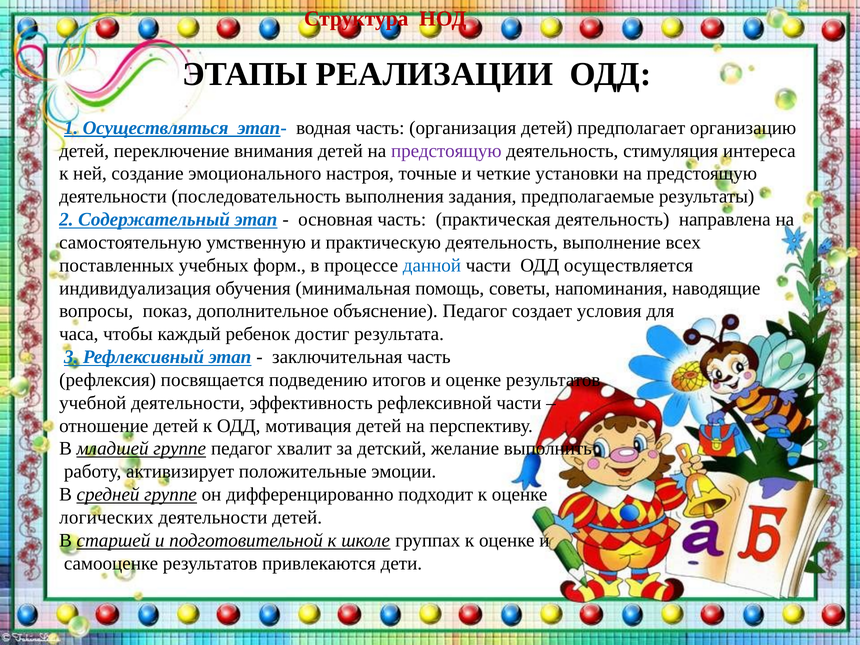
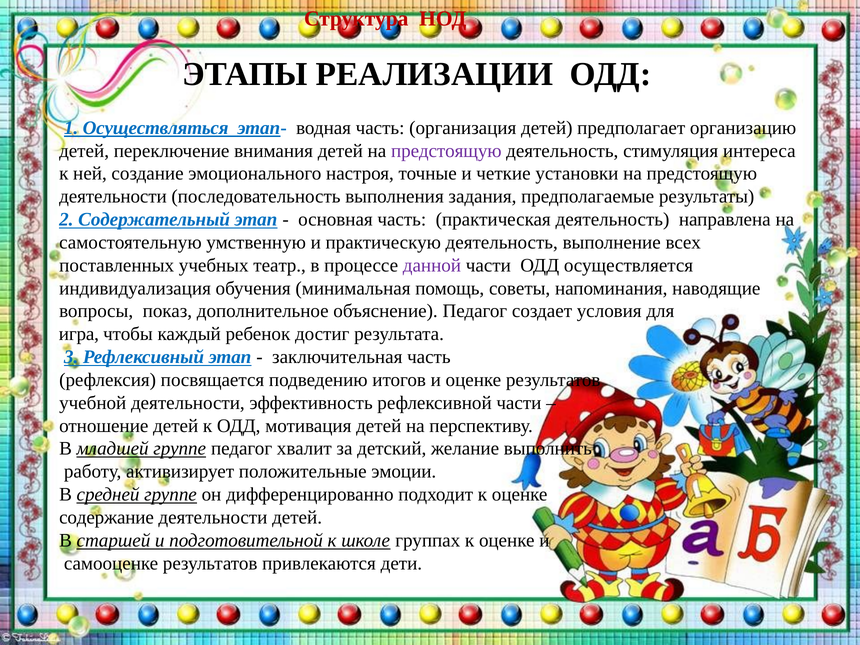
форм: форм -> театр (280, 265)
данной colour: blue -> purple (432, 265)
часа: часа -> игра (79, 334)
логических: логических -> содержание (107, 517)
